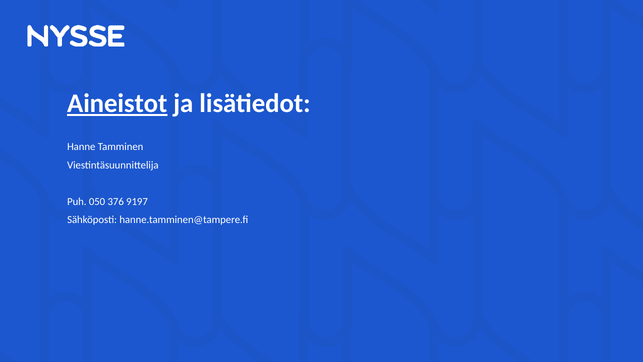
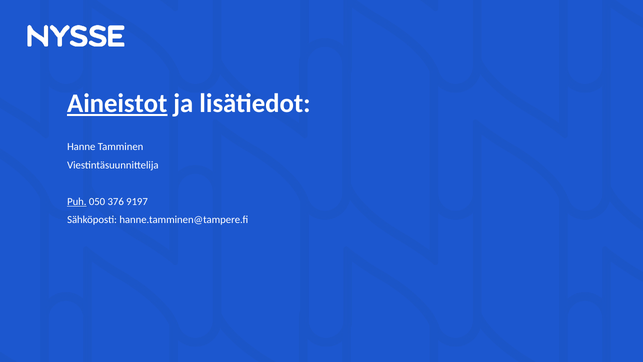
Puh underline: none -> present (77, 201)
